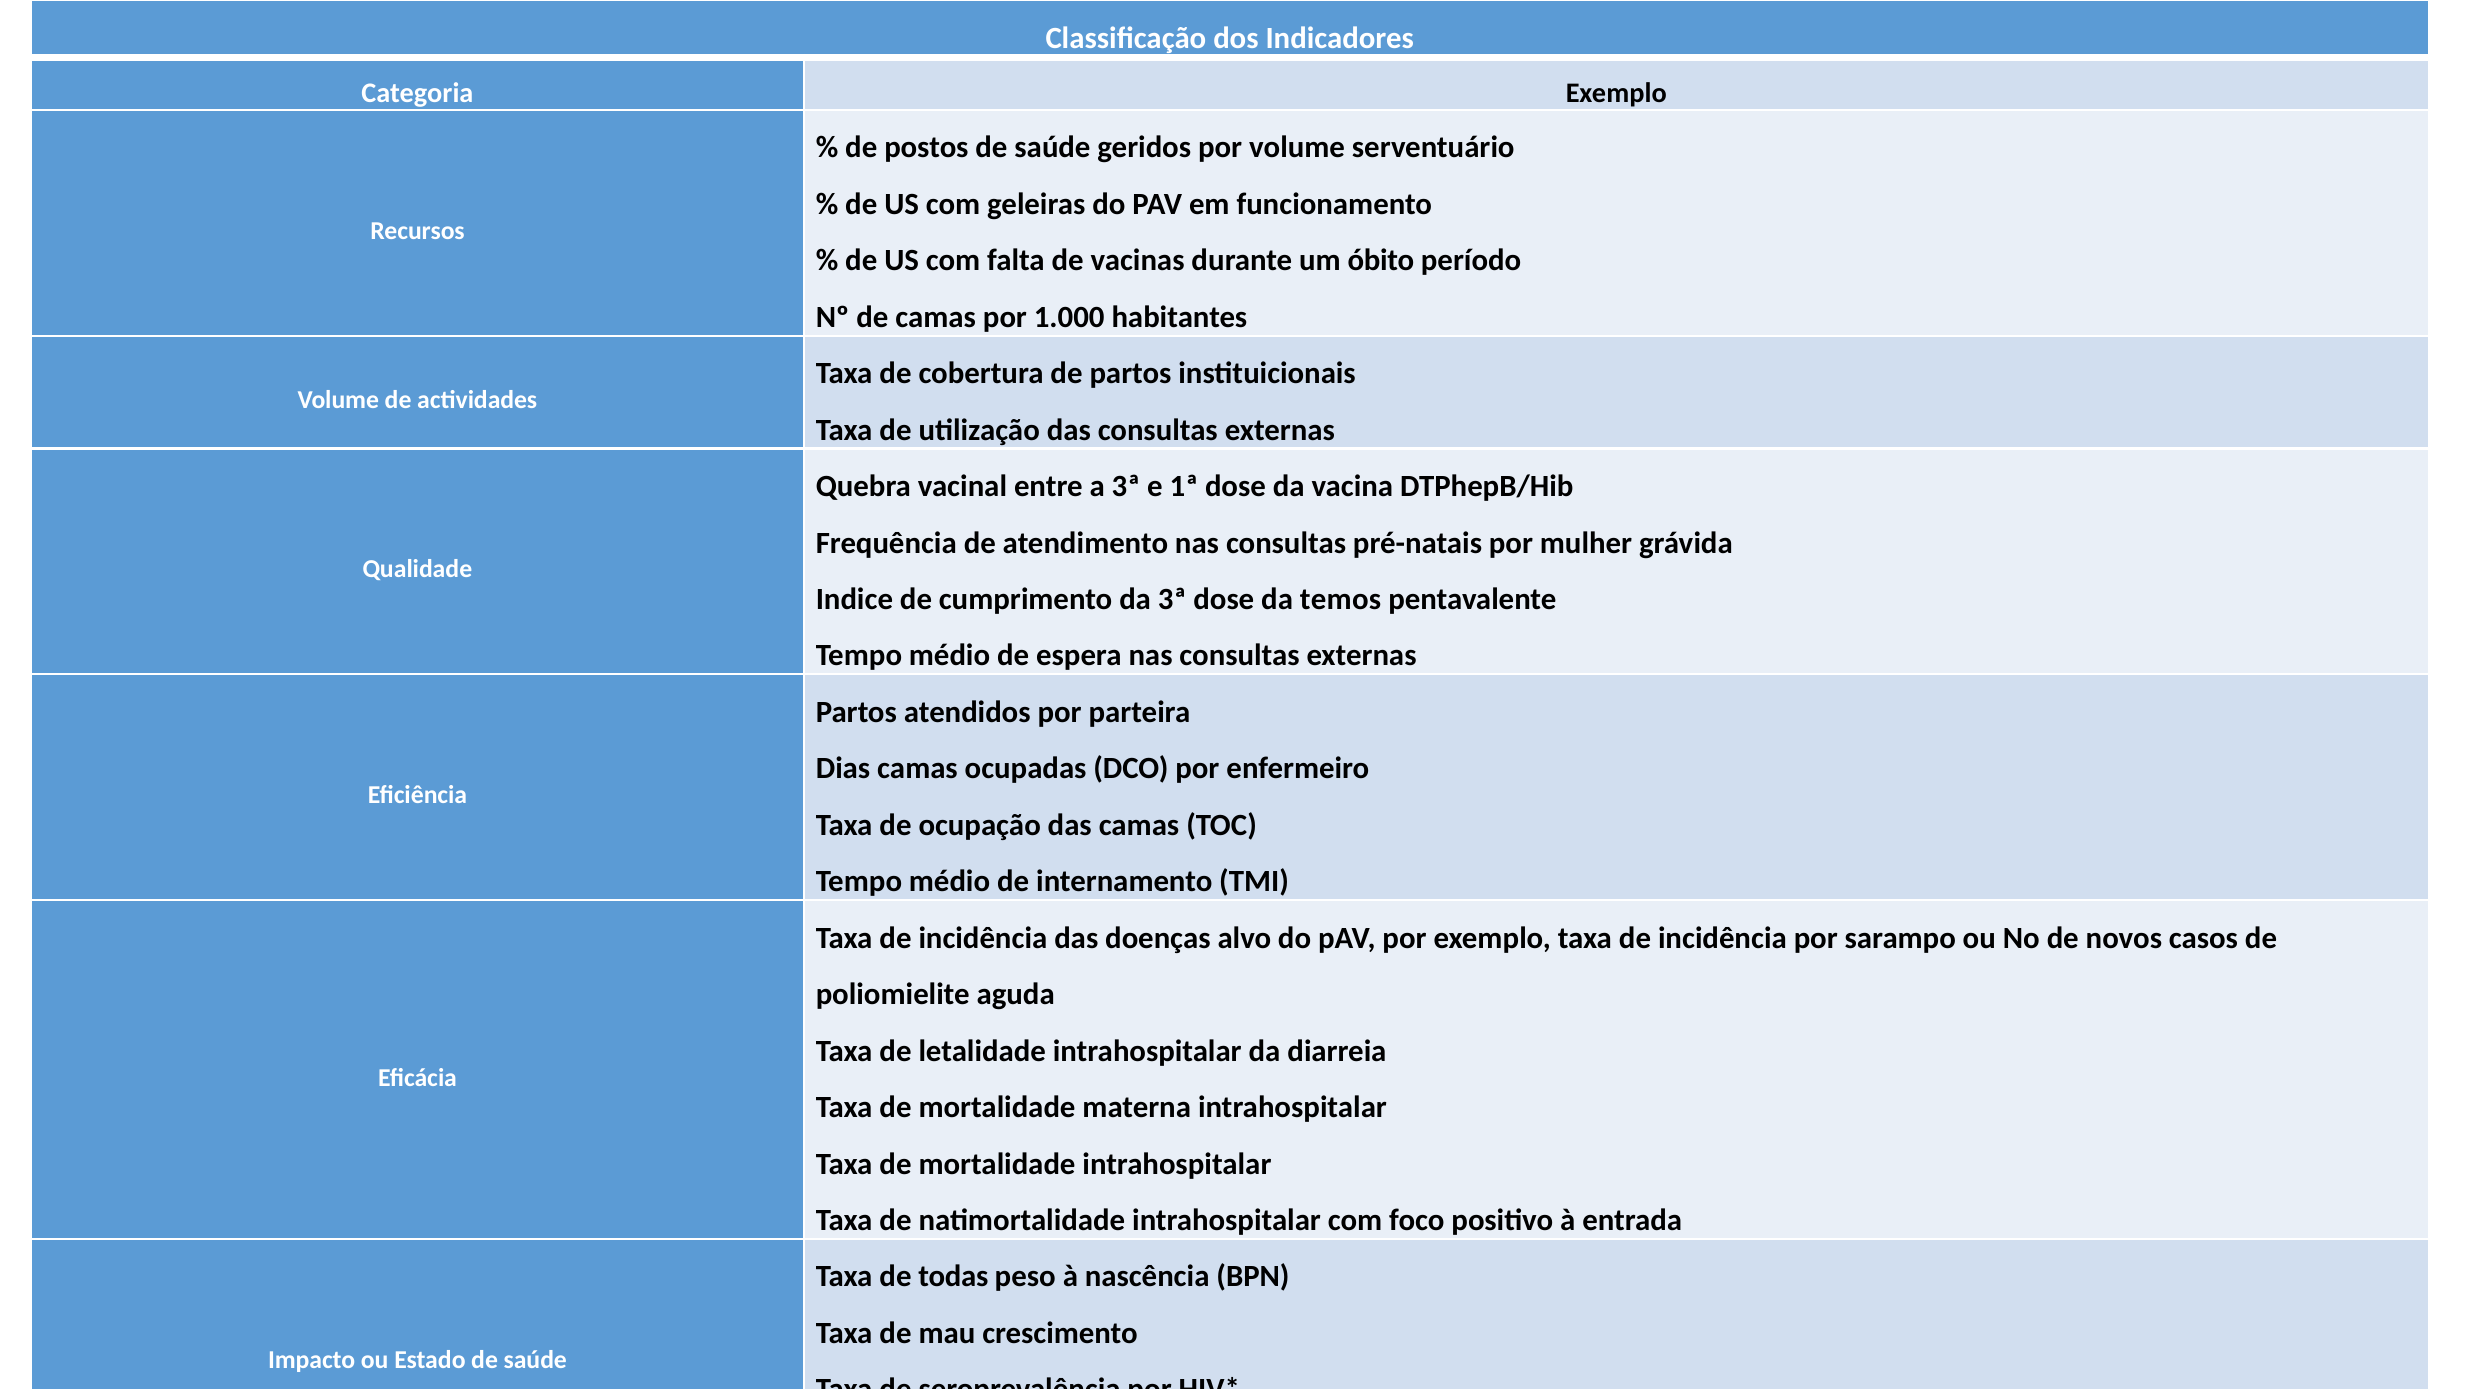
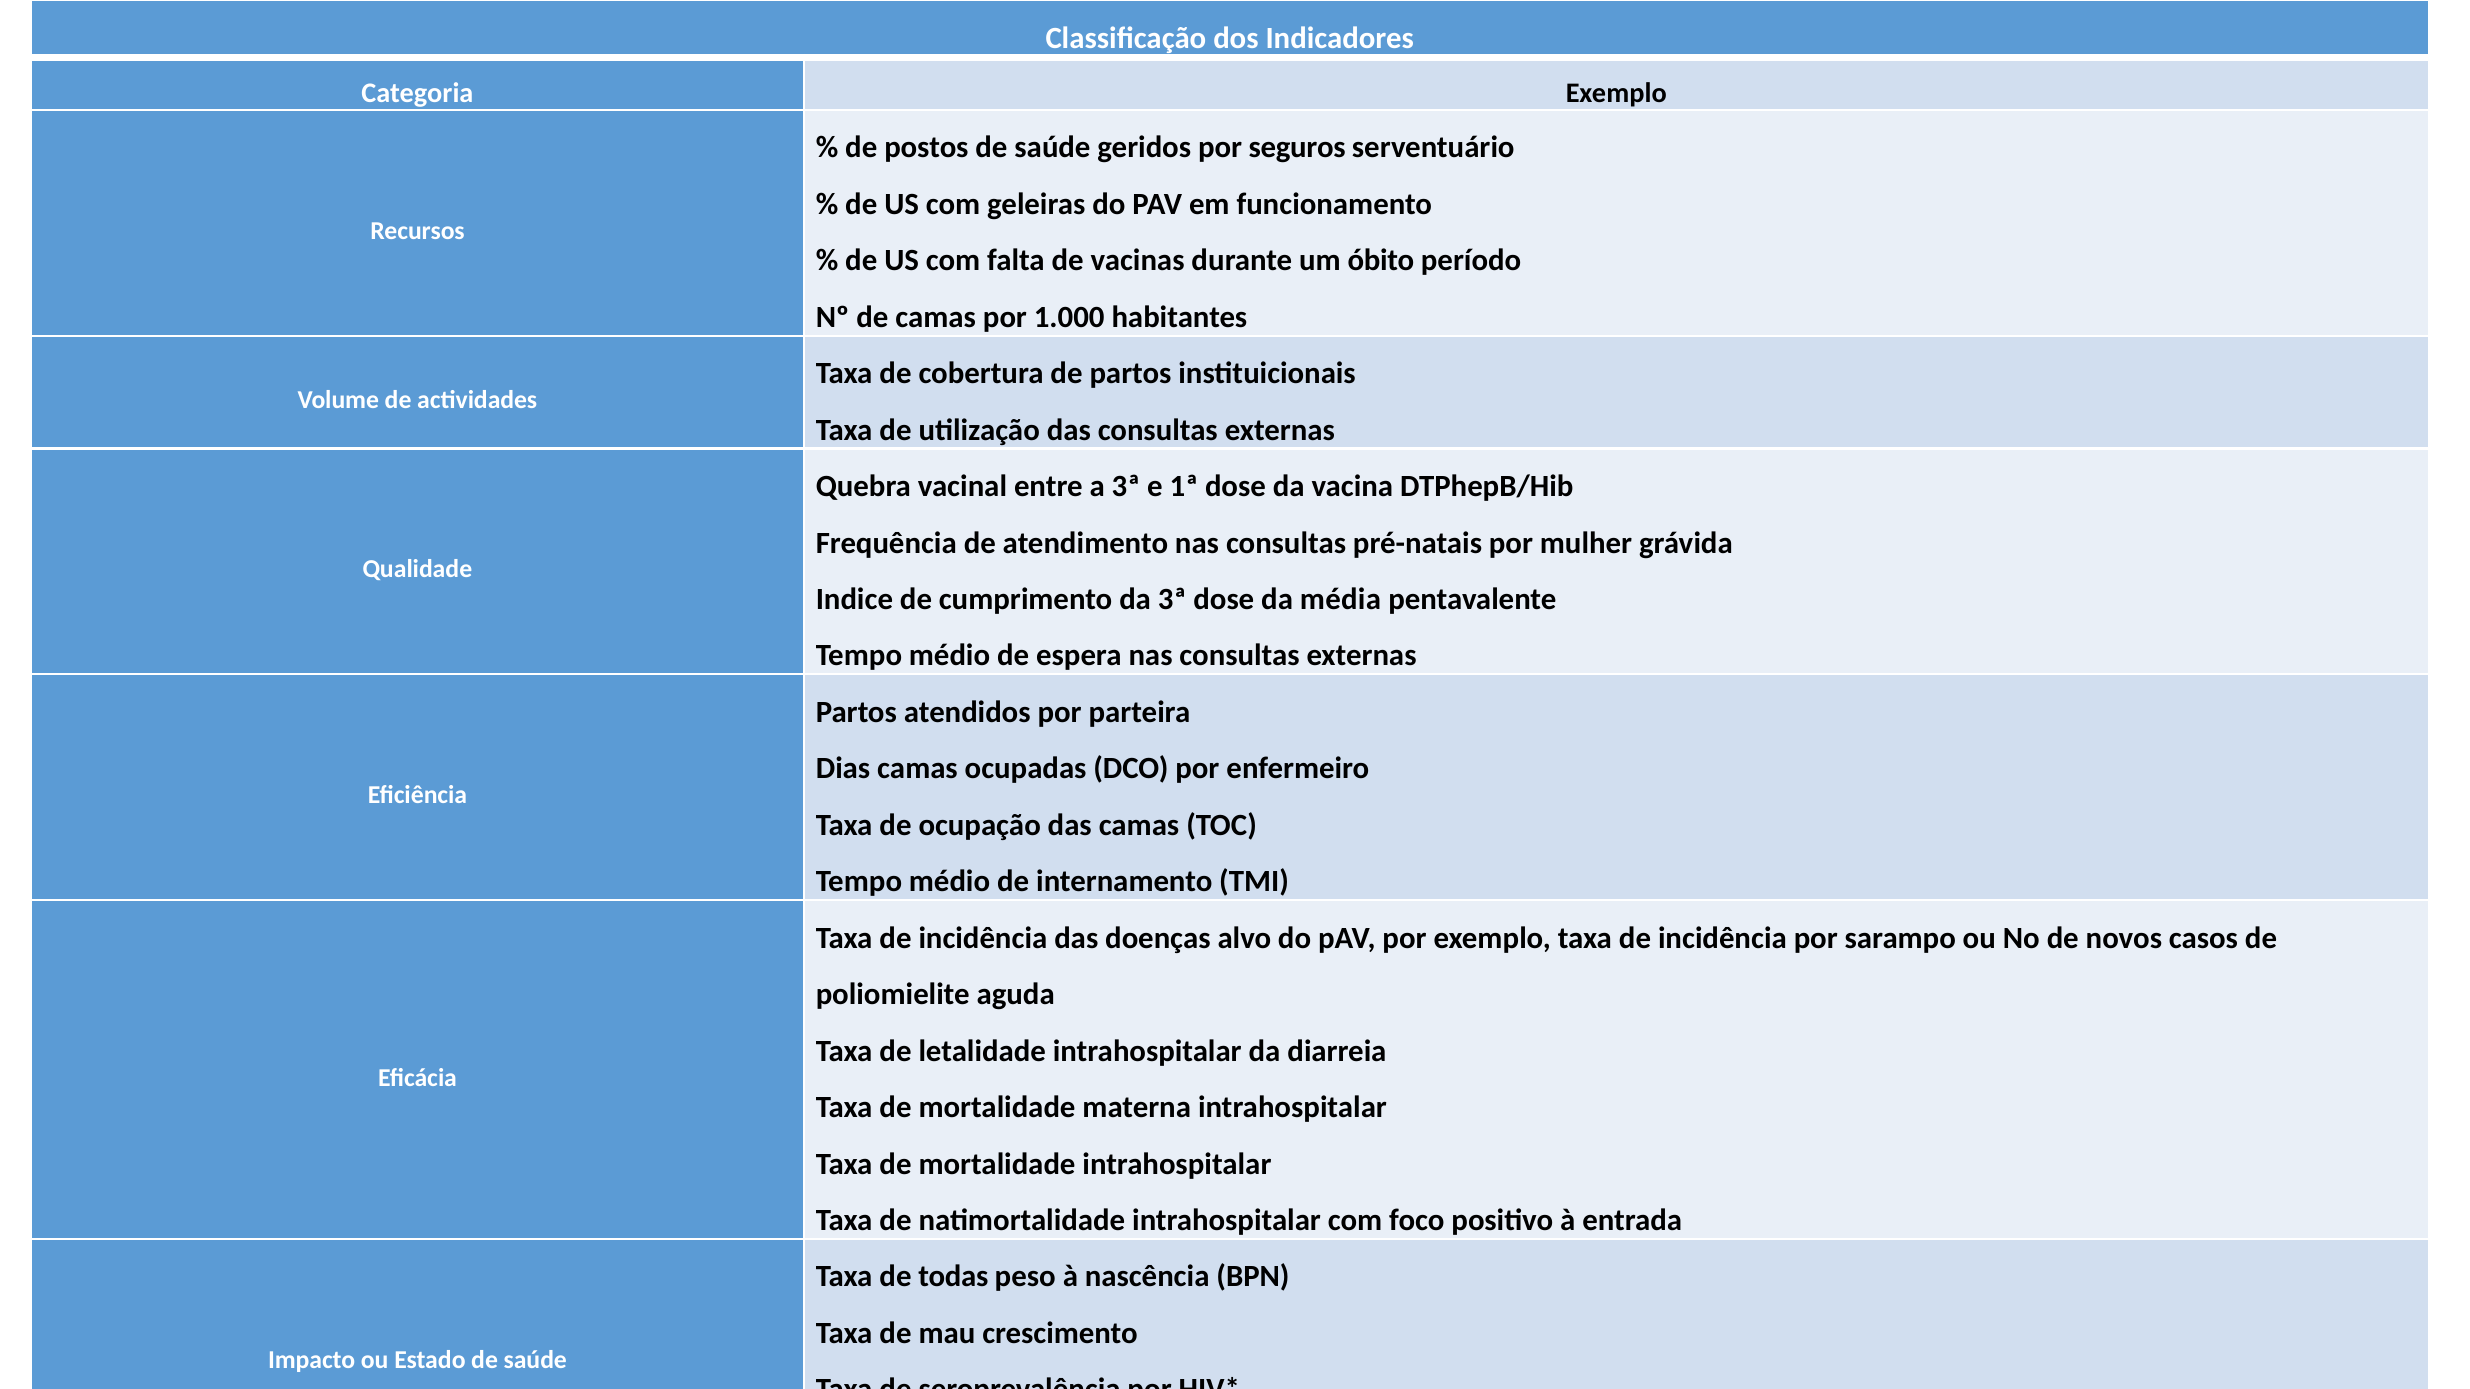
por volume: volume -> seguros (1297, 148)
temos: temos -> média (1341, 600)
